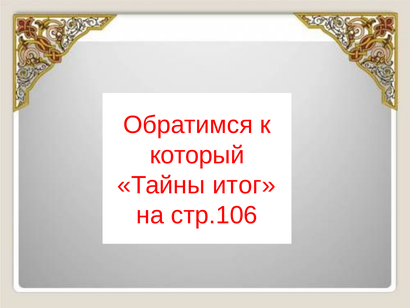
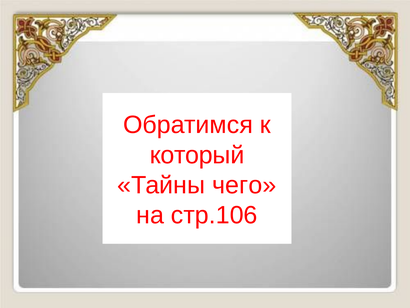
итог: итог -> чего (244, 185)
